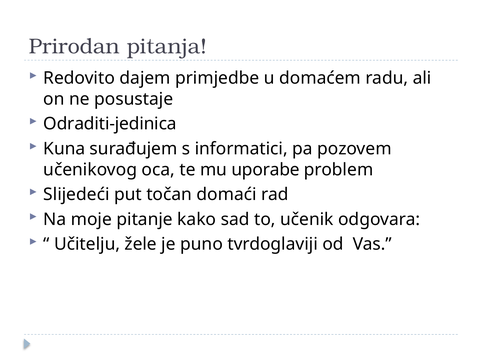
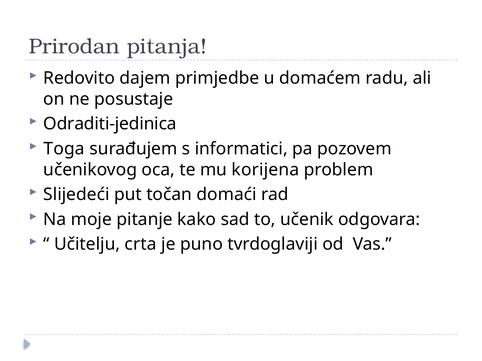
Kuna: Kuna -> Toga (64, 149)
uporabe: uporabe -> korijena (265, 170)
žele: žele -> crta (141, 245)
